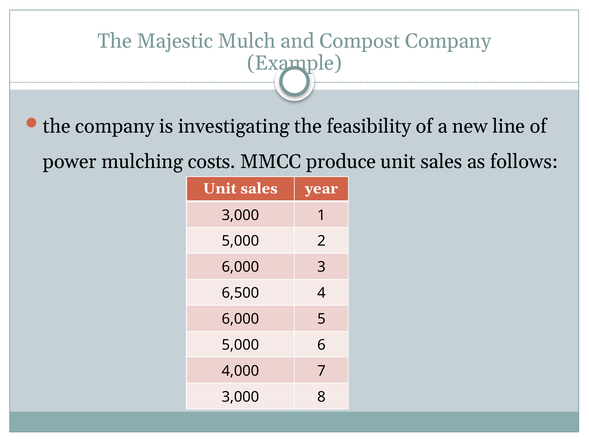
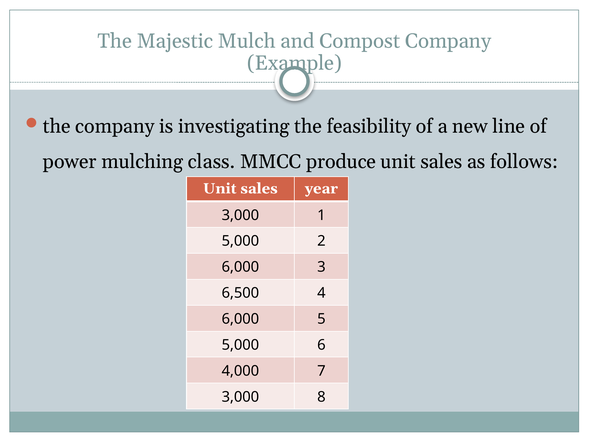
costs: costs -> class (212, 162)
